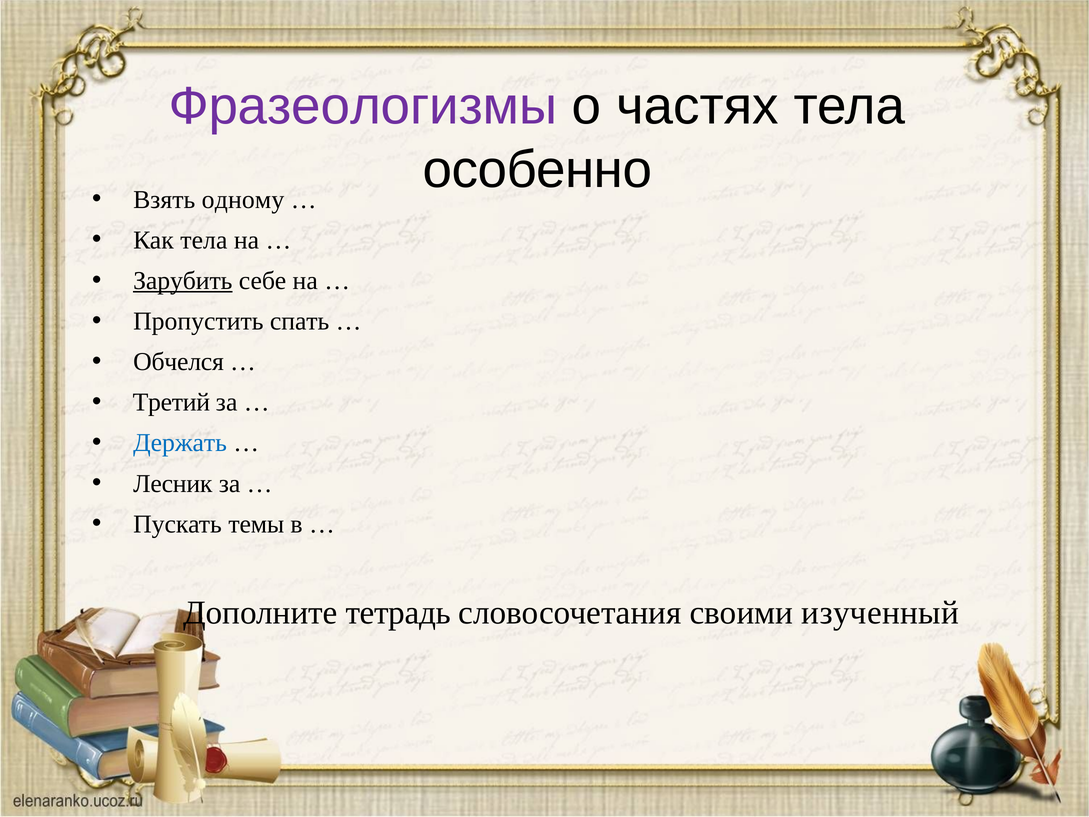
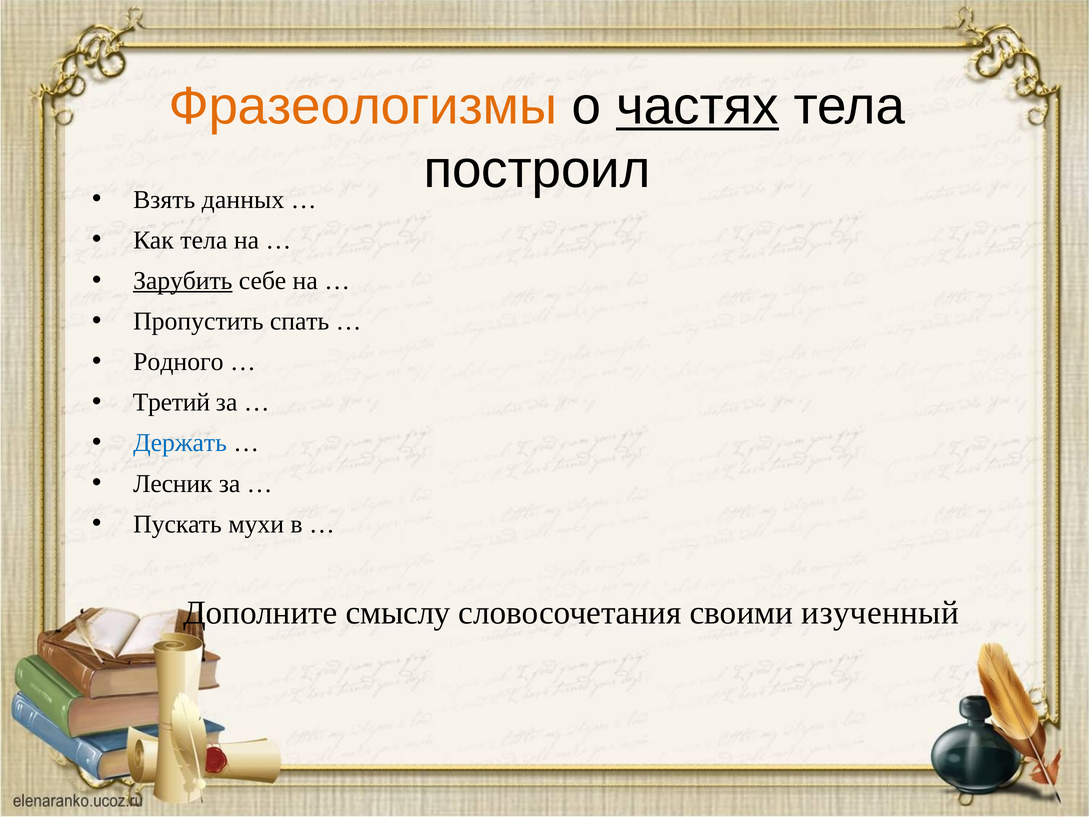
Фразеологизмы colour: purple -> orange (363, 106)
частях underline: none -> present (697, 106)
особенно: особенно -> построил (537, 170)
одному: одному -> данных (243, 199)
Обчелся: Обчелся -> Родного (178, 362)
темы: темы -> мухи (256, 524)
тетрадь: тетрадь -> смыслу (398, 613)
